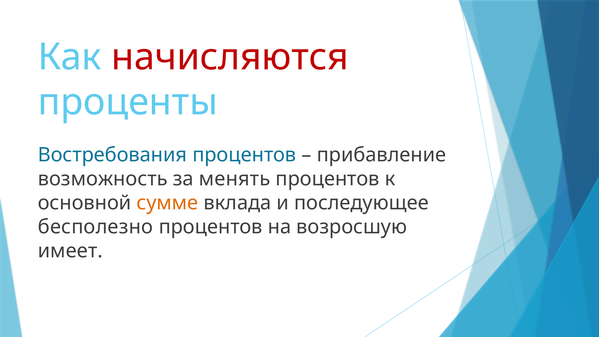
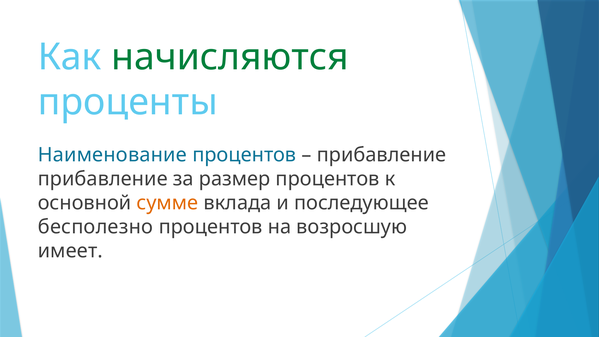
начисляются colour: red -> green (230, 57)
Востребования: Востребования -> Наименование (112, 155)
возможность: возможность -> прибавление (103, 179)
менять: менять -> размер (235, 179)
